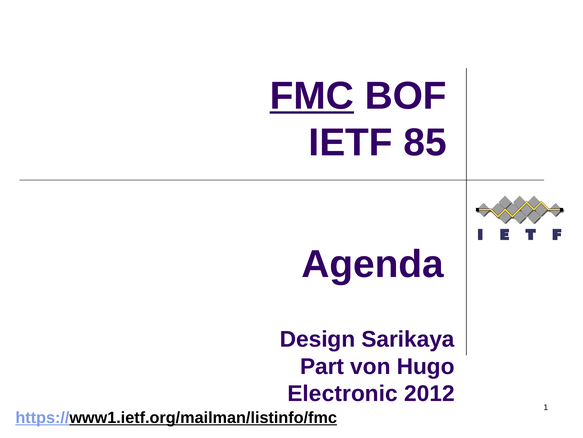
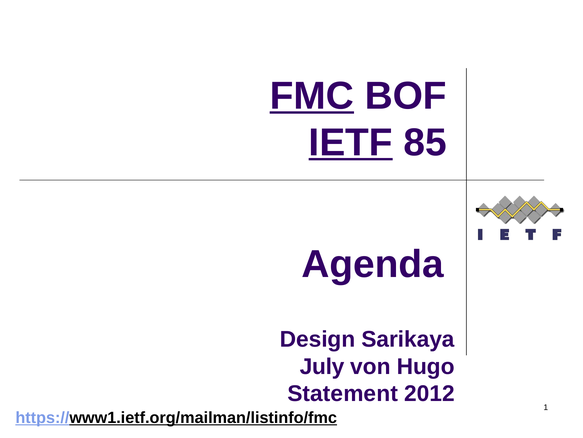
IETF underline: none -> present (351, 142)
Part: Part -> July (322, 366)
Electronic: Electronic -> Statement (343, 393)
